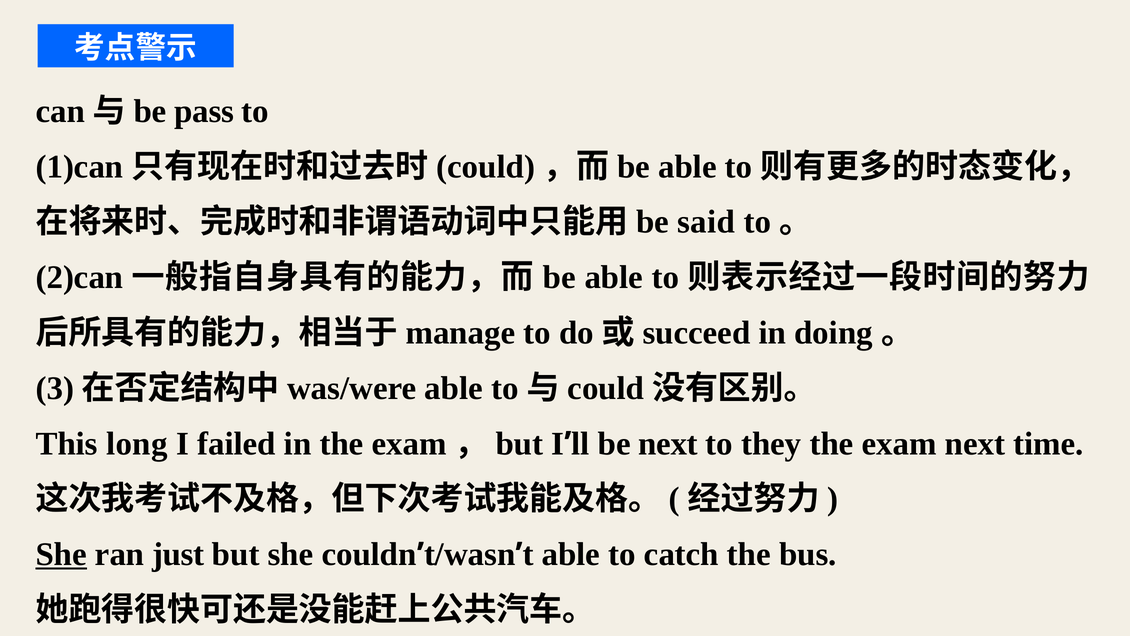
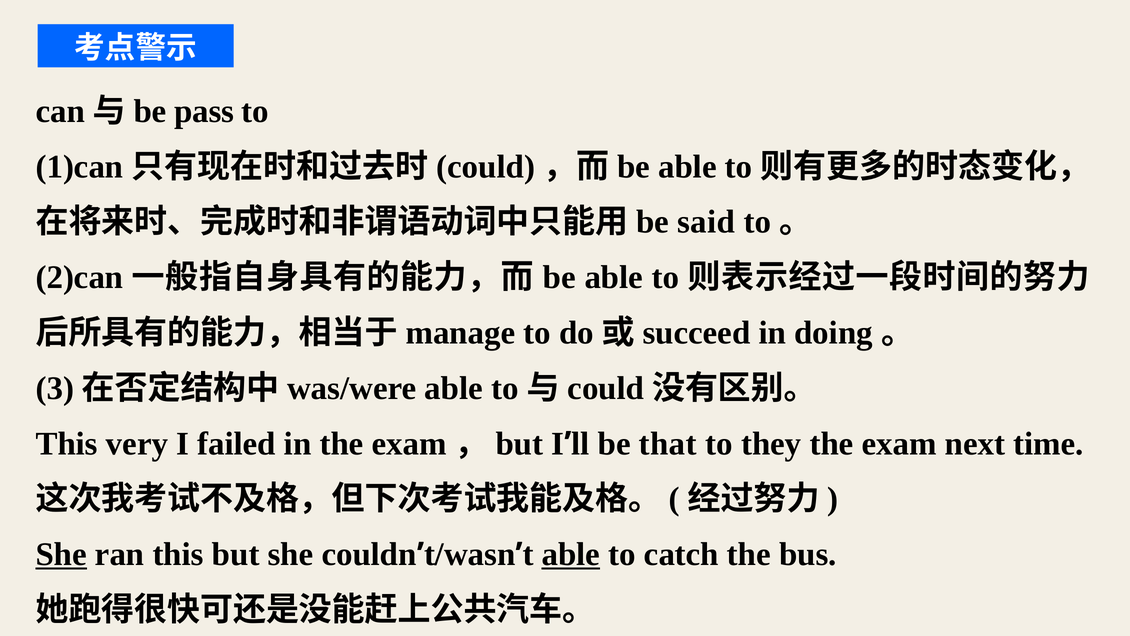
long: long -> very (137, 444)
be next: next -> that (668, 444)
ran just: just -> this (178, 554)
able underline: none -> present (571, 554)
